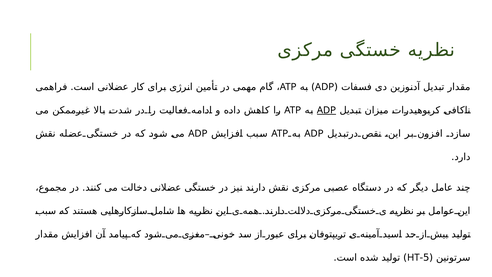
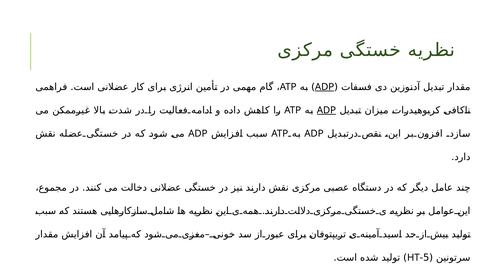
ADP underline: none -> present (325, 87)
